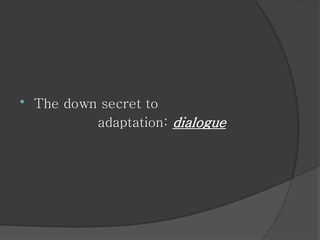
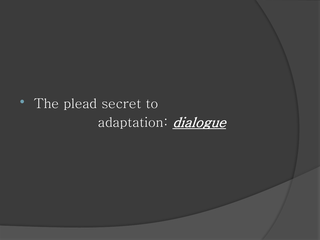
down: down -> plead (80, 104)
